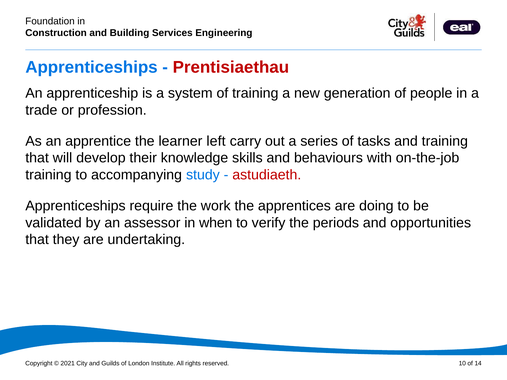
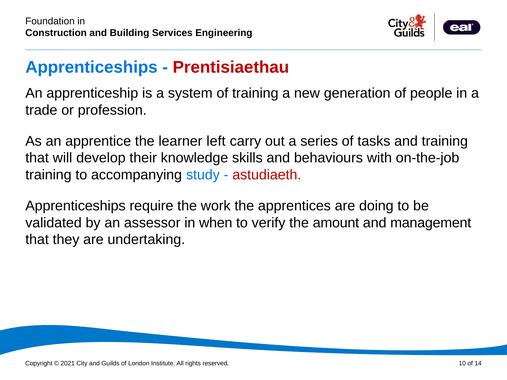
periods: periods -> amount (336, 223)
opportunities: opportunities -> management (431, 223)
